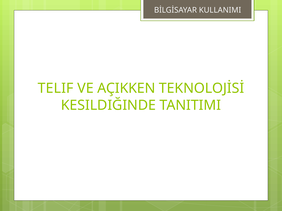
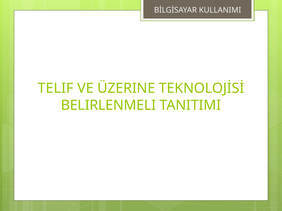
AÇIKKEN: AÇIKKEN -> ÜZERINE (126, 89)
KESILDIĞINDE: KESILDIĞINDE -> BELIRLENMELI (108, 105)
